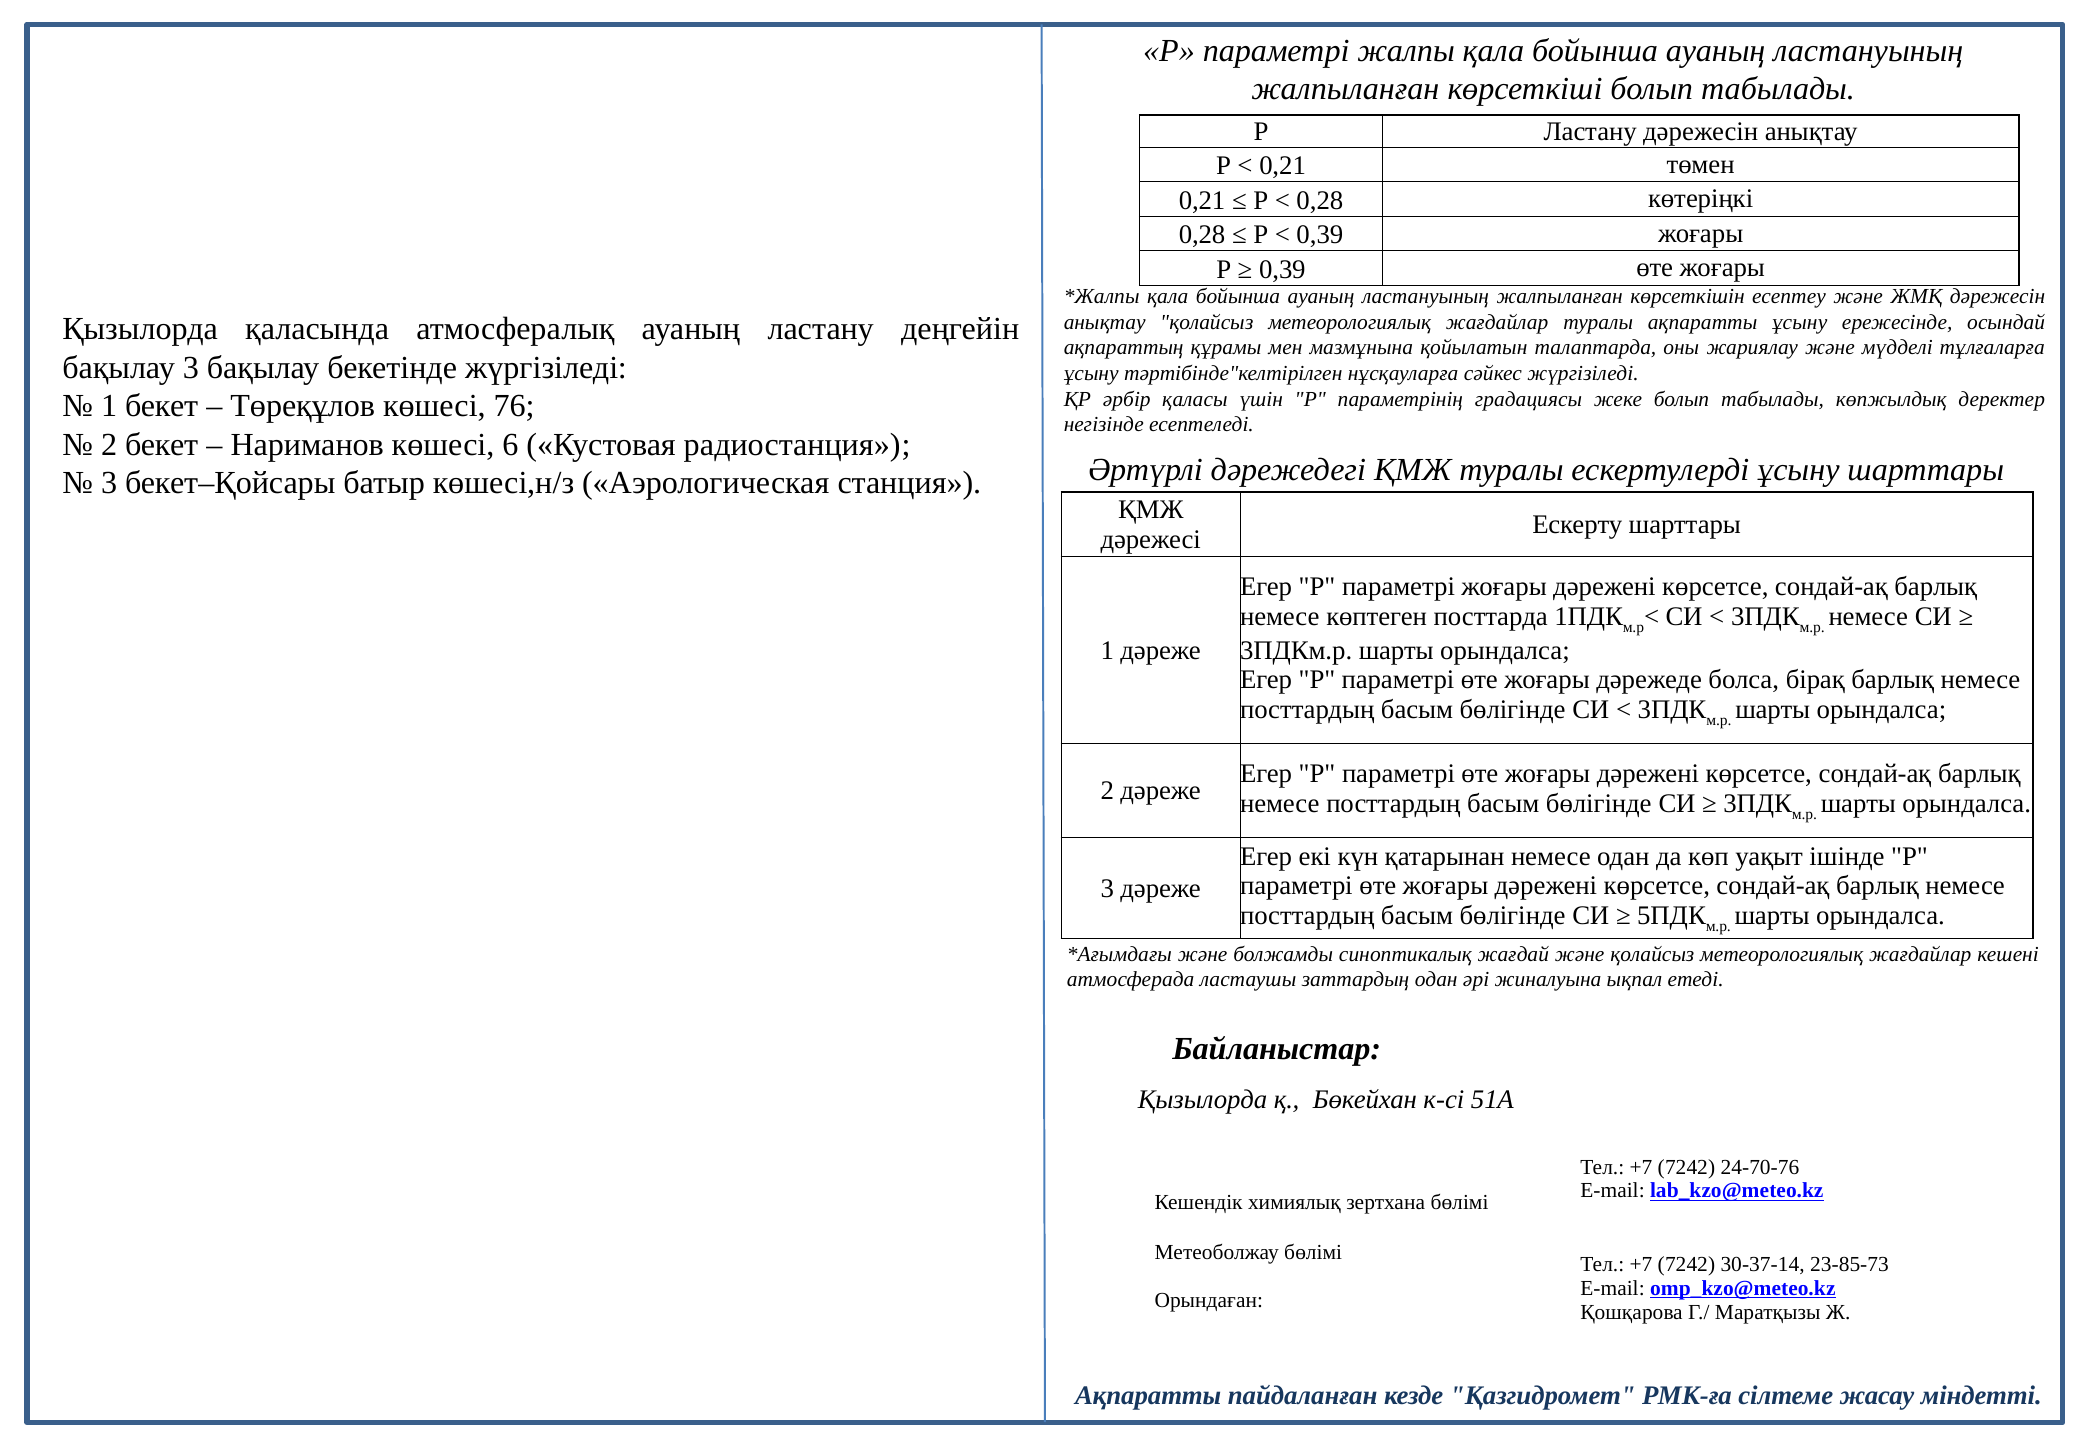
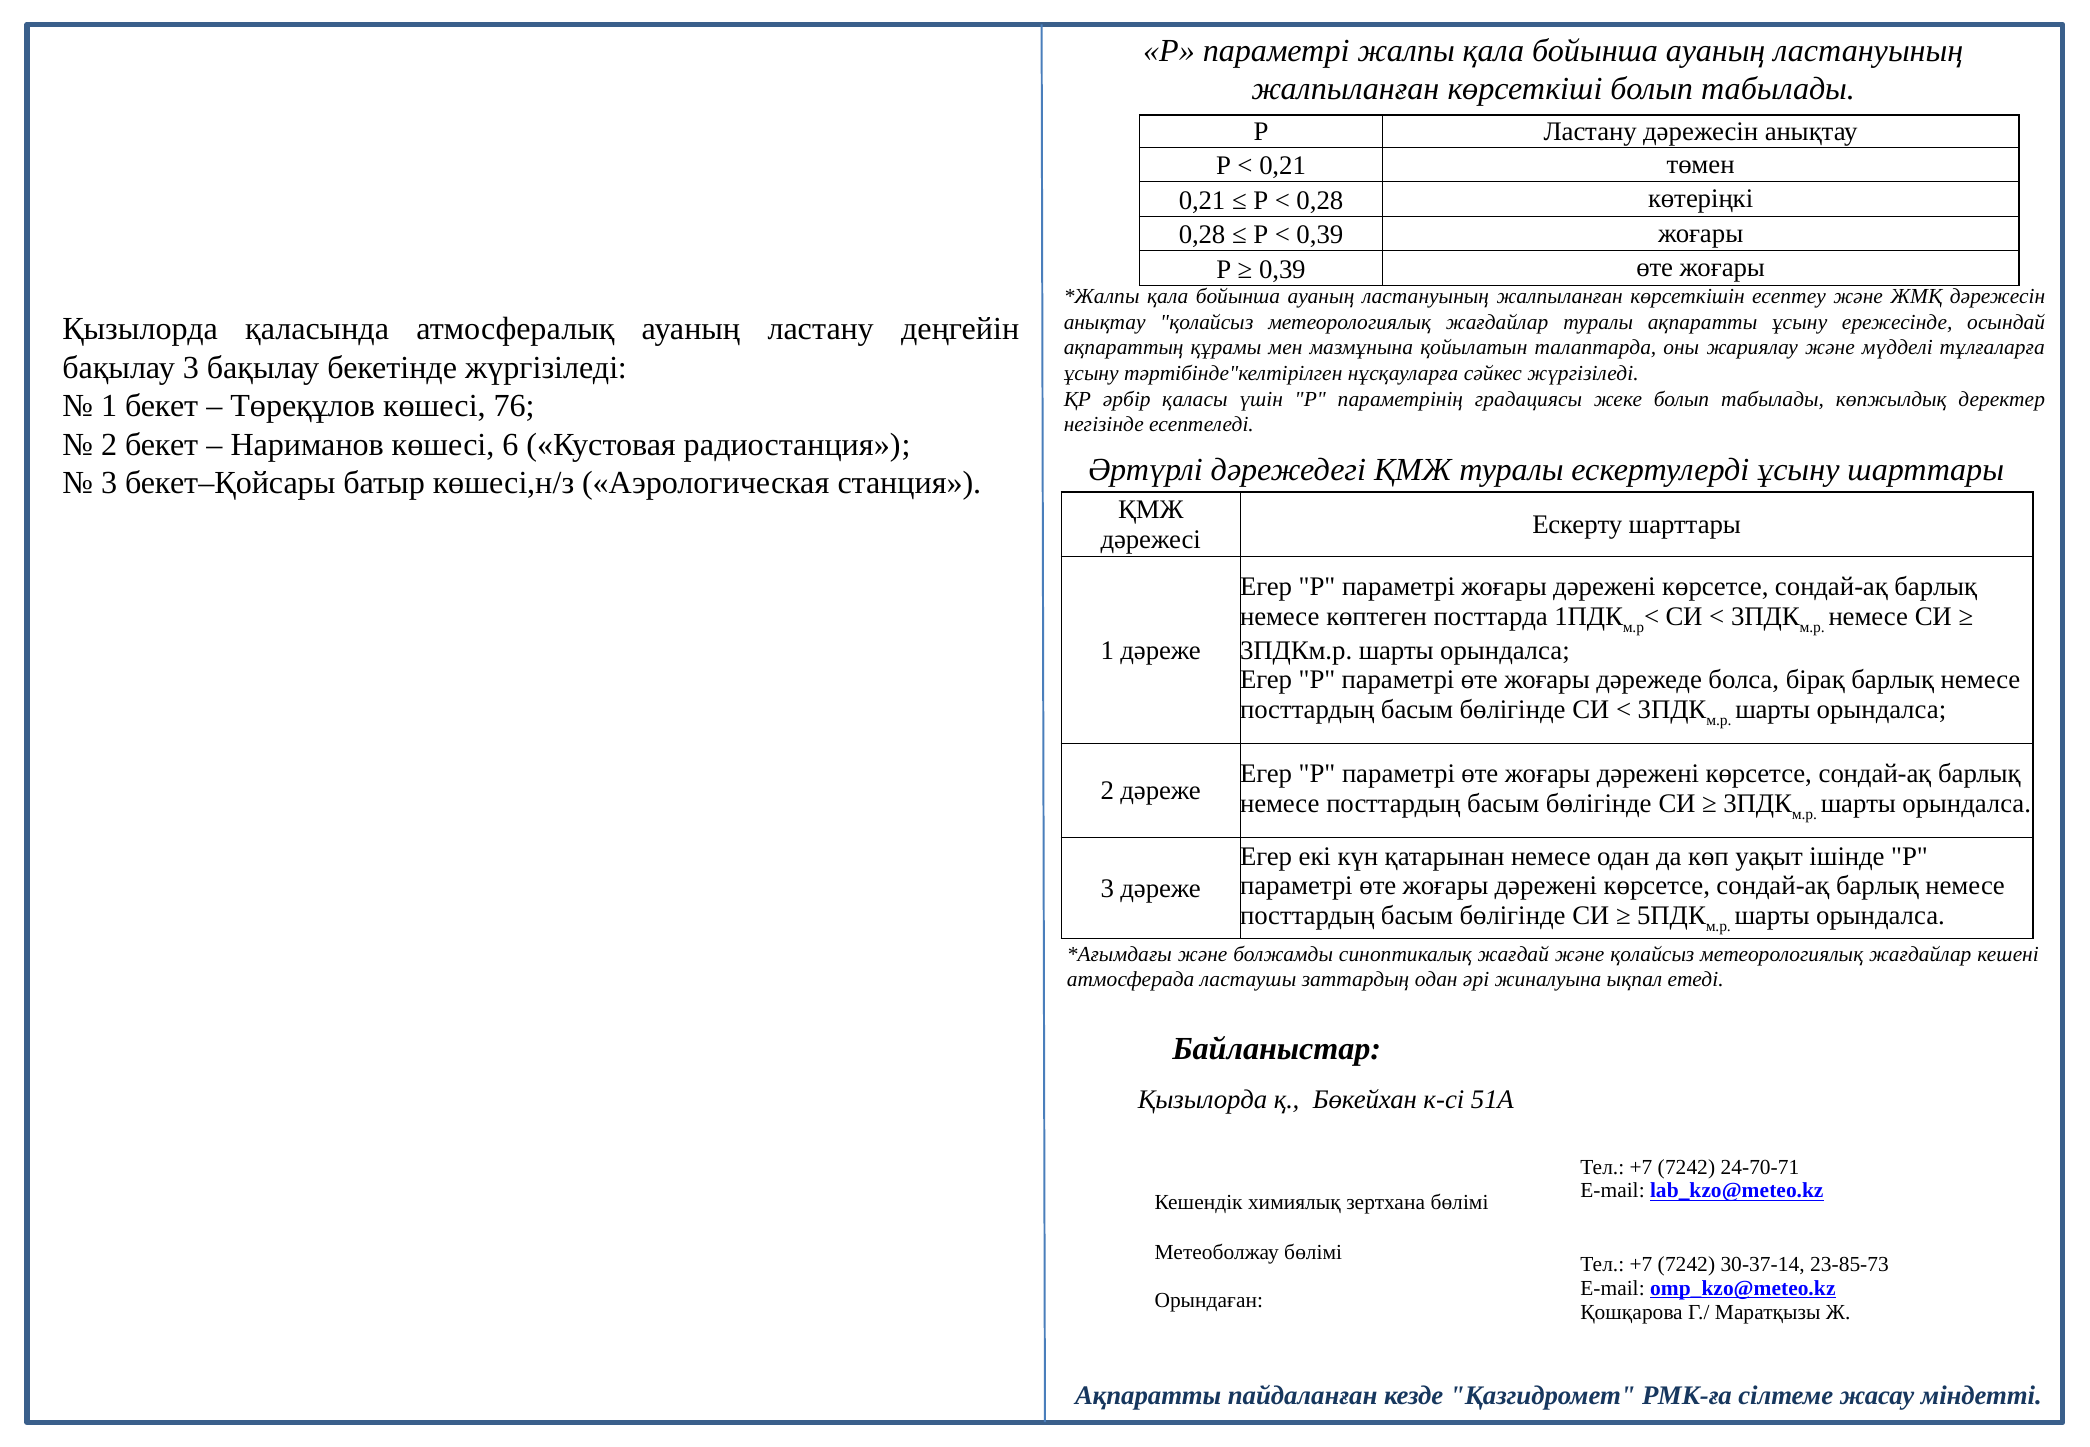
24-70-76: 24-70-76 -> 24-70-71 (1760, 1167)
